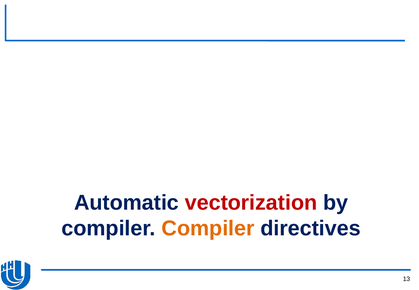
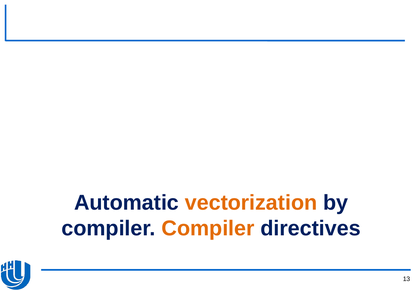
vectorization colour: red -> orange (251, 203)
